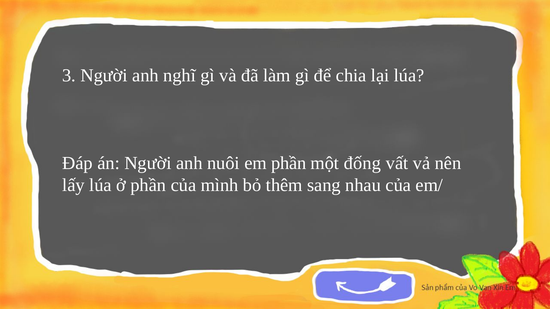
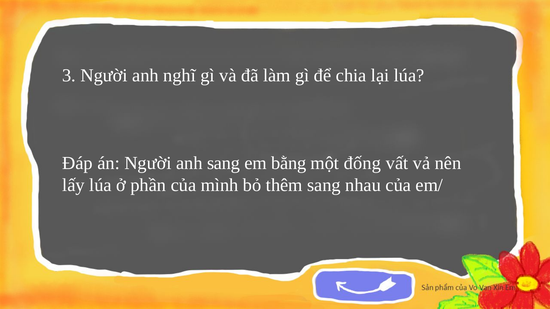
anh nuôi: nuôi -> sang (224, 163)
em phần: phần -> bằng (289, 163)
